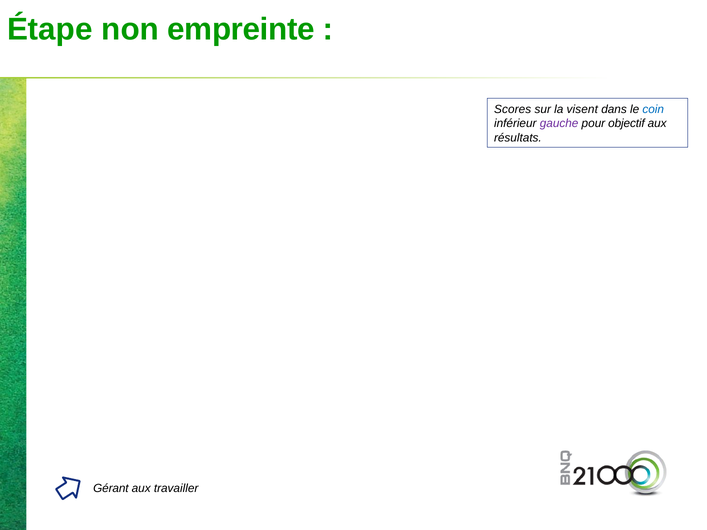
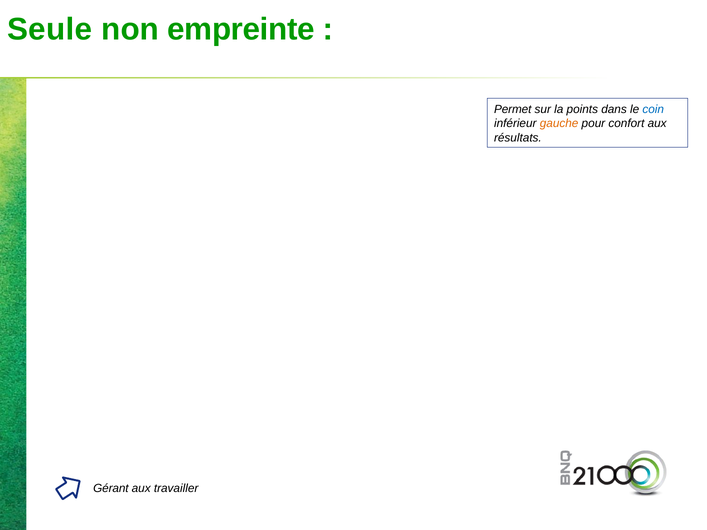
Étape: Étape -> Seule (50, 29)
Scores: Scores -> Permet (513, 109)
visent: visent -> points (582, 109)
gauche colour: purple -> orange (559, 124)
objectif: objectif -> confort (626, 124)
